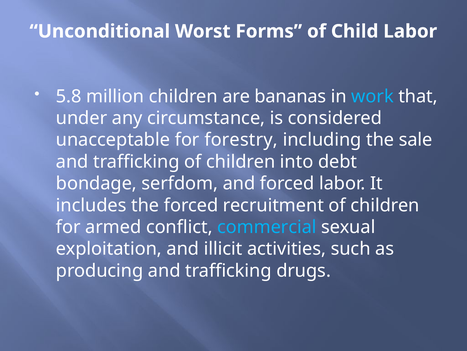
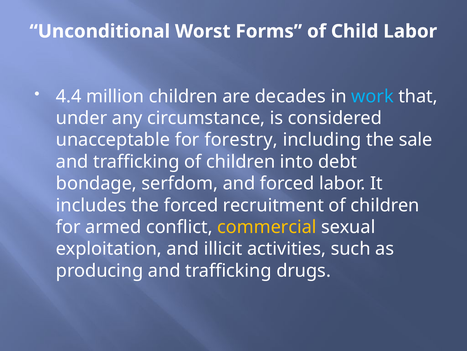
5.8: 5.8 -> 4.4 (69, 96)
bananas: bananas -> decades (290, 96)
commercial colour: light blue -> yellow (267, 227)
